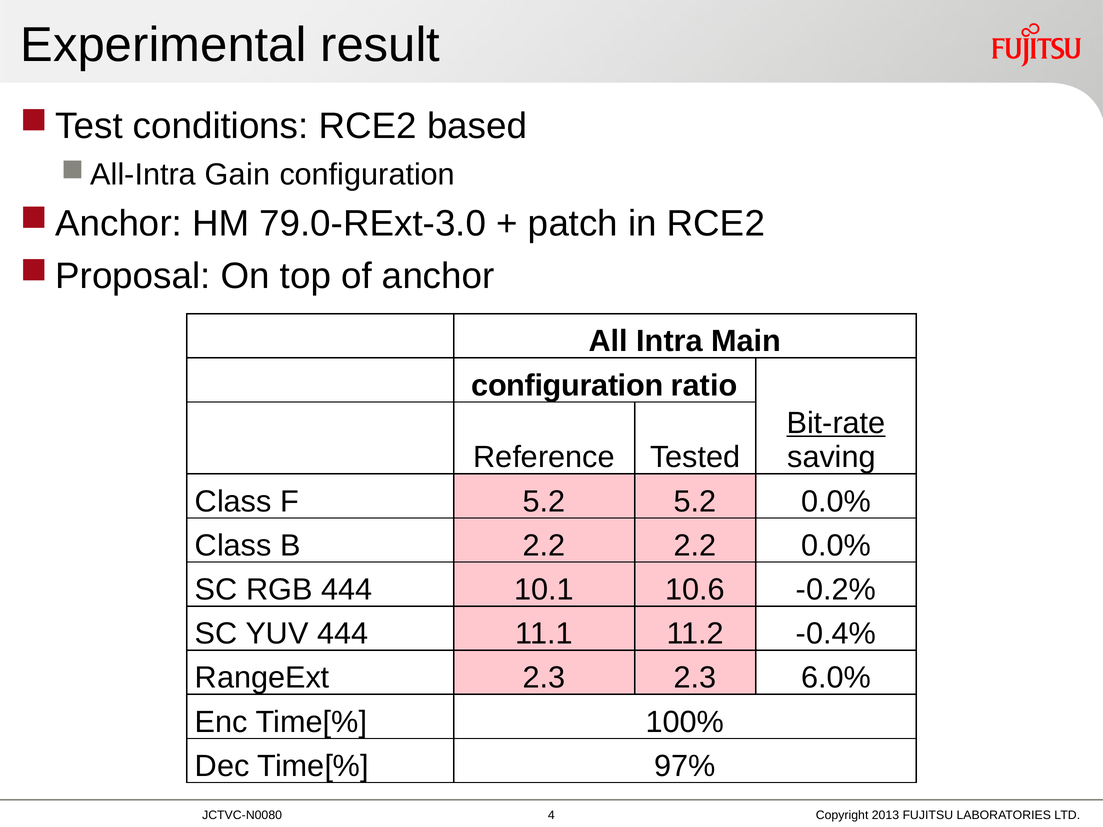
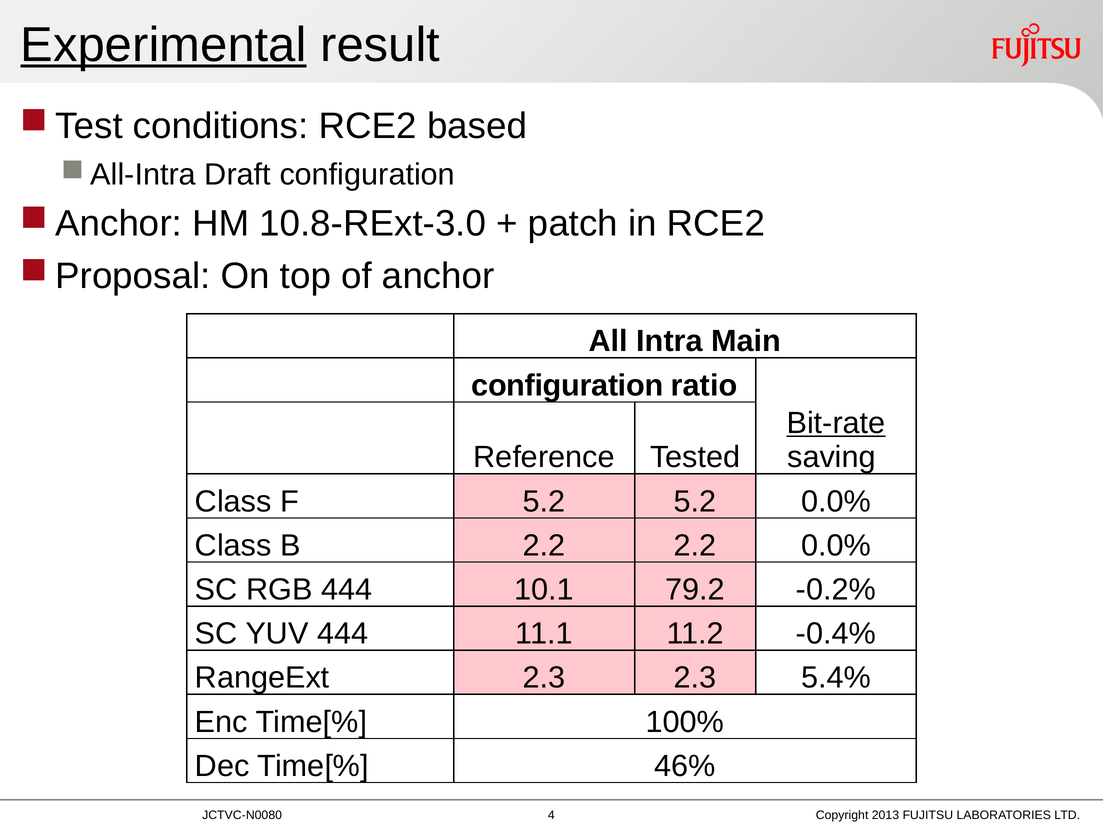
Experimental underline: none -> present (164, 45)
Gain: Gain -> Draft (238, 175)
79.0-RExt-3.0: 79.0-RExt-3.0 -> 10.8-RExt-3.0 (373, 223)
10.6: 10.6 -> 79.2 (695, 590)
6.0%: 6.0% -> 5.4% (836, 678)
97%: 97% -> 46% (685, 766)
